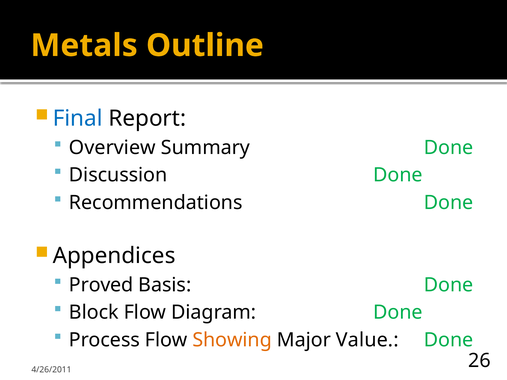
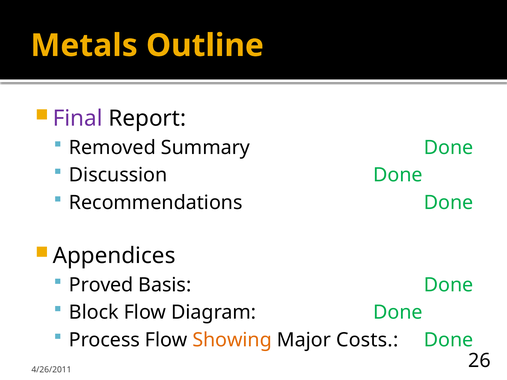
Final colour: blue -> purple (78, 119)
Overview: Overview -> Removed (112, 148)
Value: Value -> Costs (367, 340)
